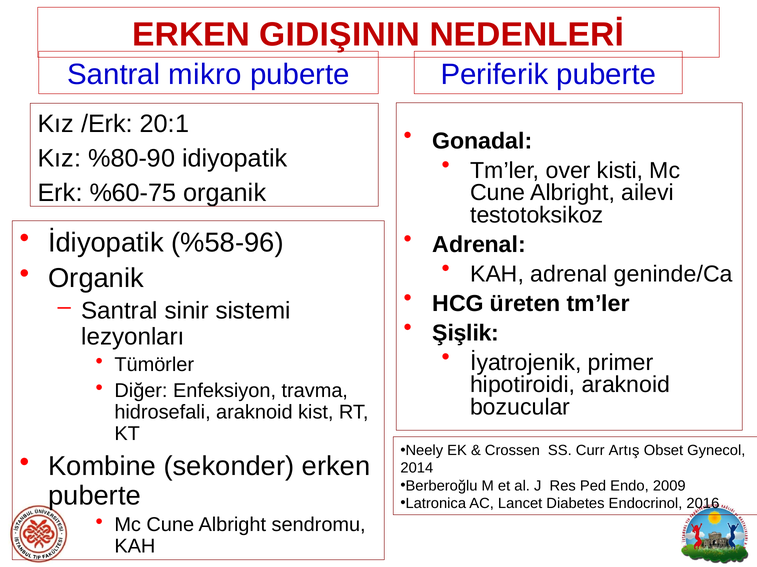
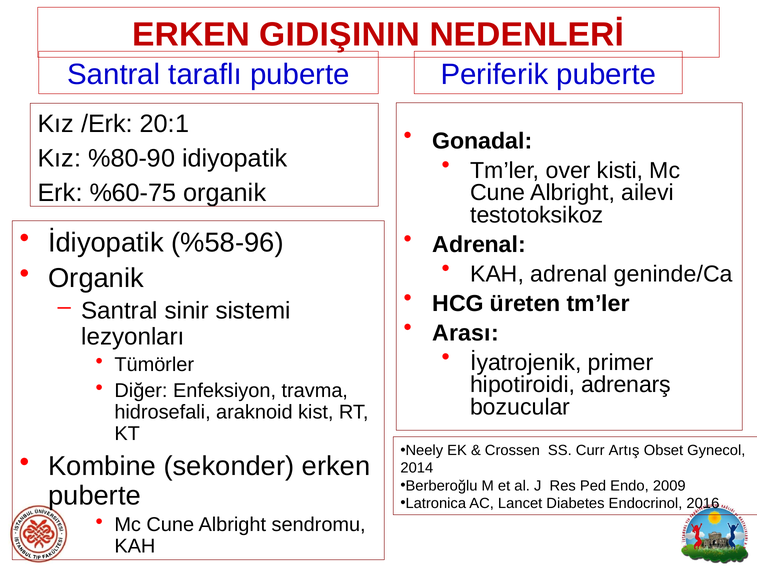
mikro: mikro -> taraflı (205, 75)
Şişlik: Şişlik -> Arası (466, 334)
hipotiroidi araknoid: araknoid -> adrenarş (626, 385)
